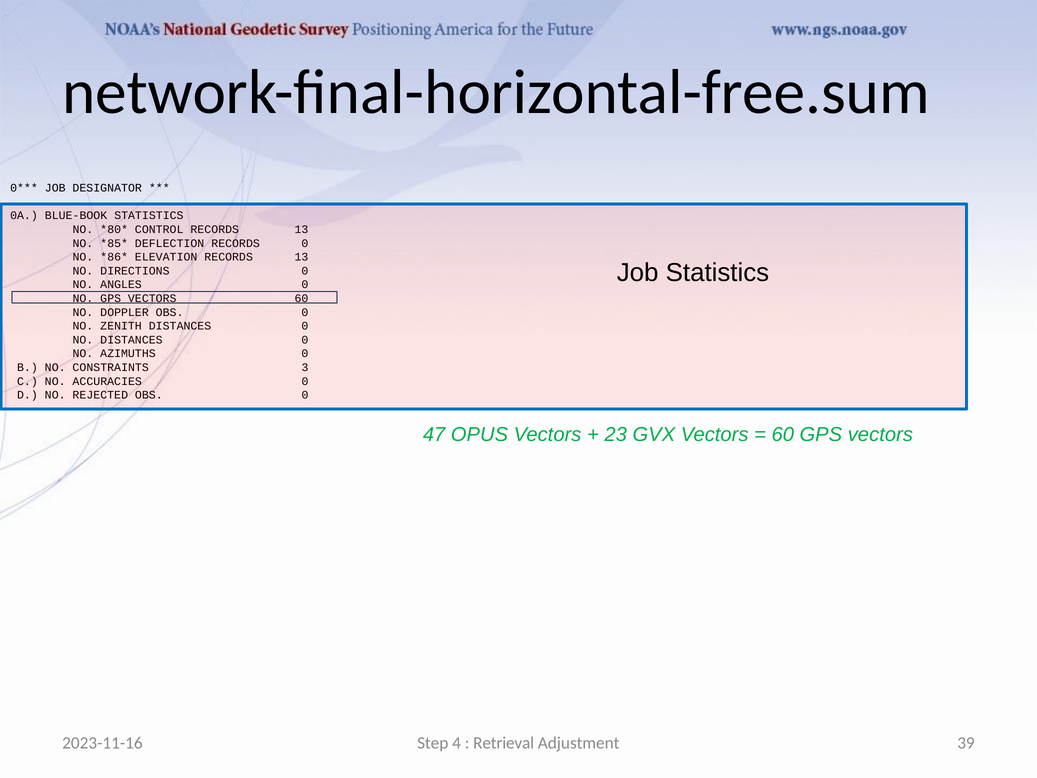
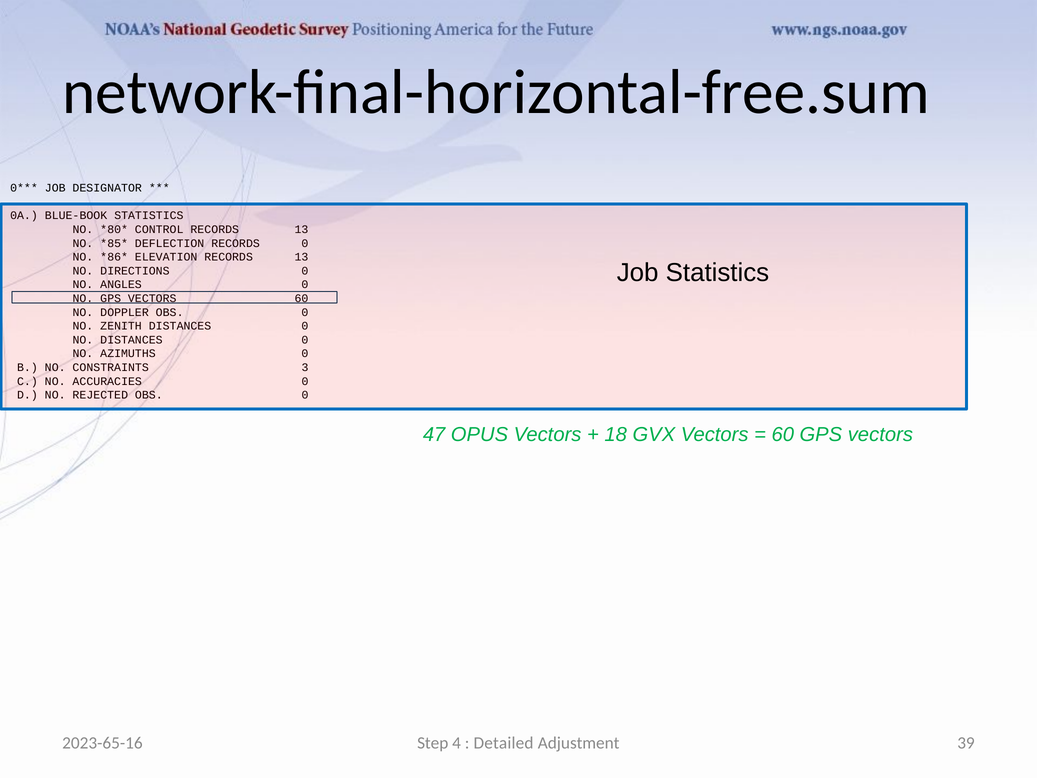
23: 23 -> 18 (616, 435)
2023-11-16: 2023-11-16 -> 2023-65-16 (102, 743)
Retrieval: Retrieval -> Detailed (504, 743)
